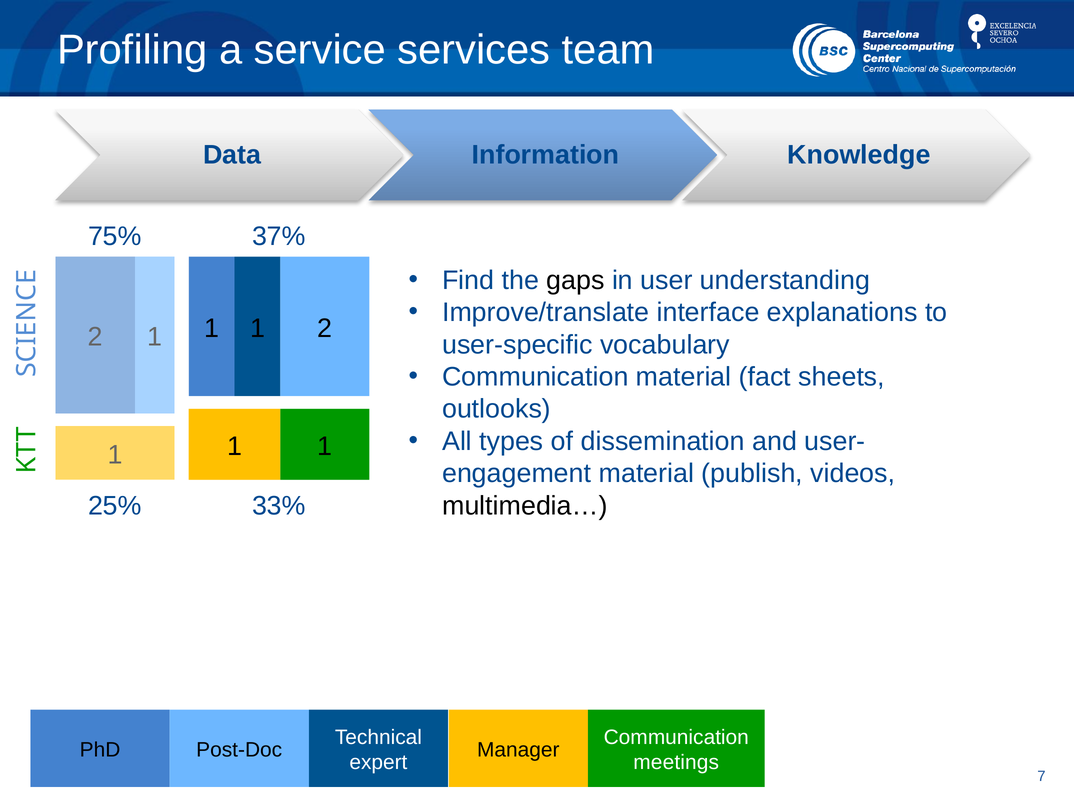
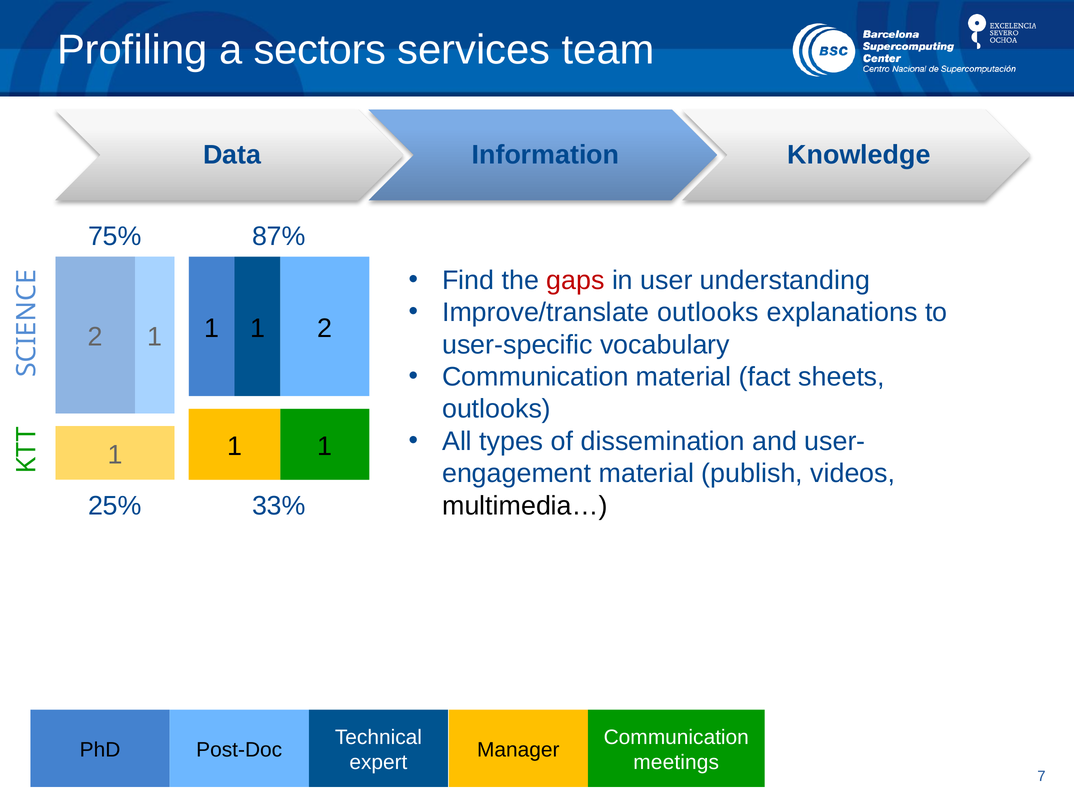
service: service -> sectors (320, 50)
37%: 37% -> 87% (279, 236)
gaps colour: black -> red (575, 280)
Improve/translate interface: interface -> outlooks (708, 313)
